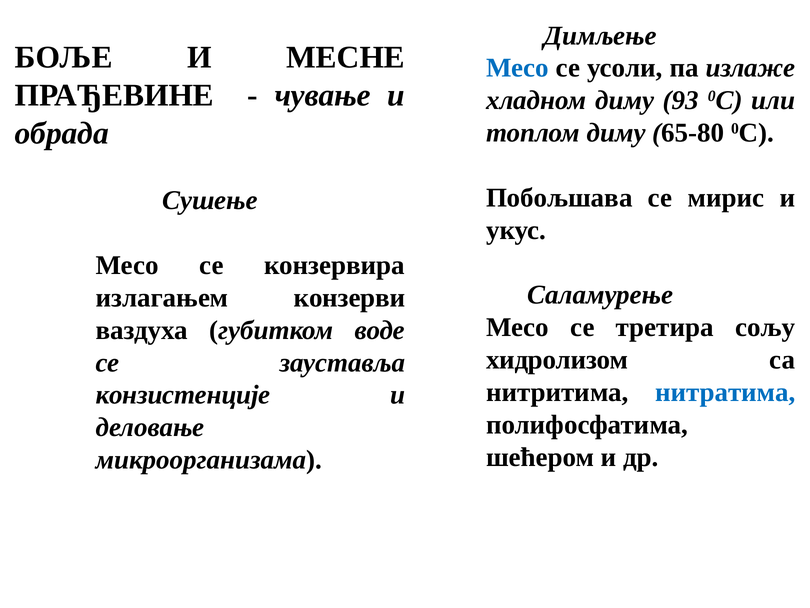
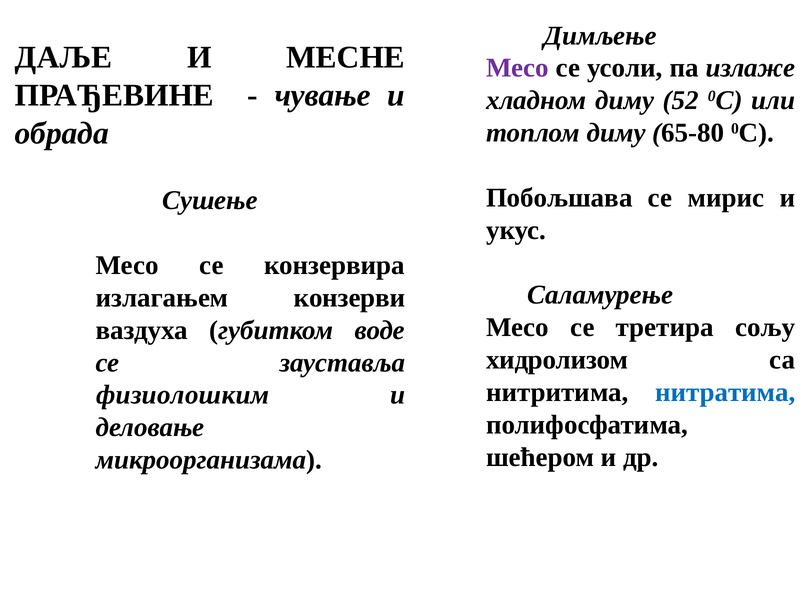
БОЉЕ: БОЉЕ -> ДАЉЕ (64, 57)
Месо colour: blue -> purple (517, 68)
93: 93 -> 52 (681, 100)
конзистенције: конзистенције -> физиолошким (183, 395)
